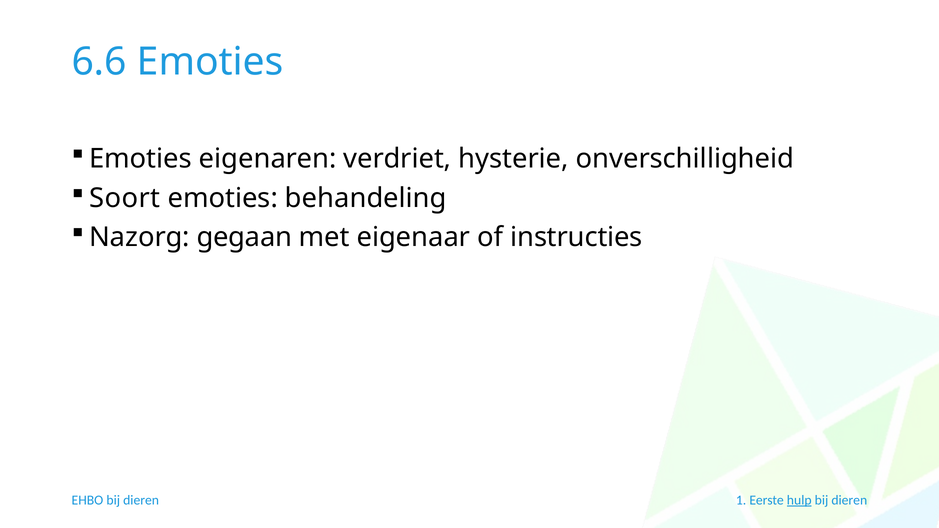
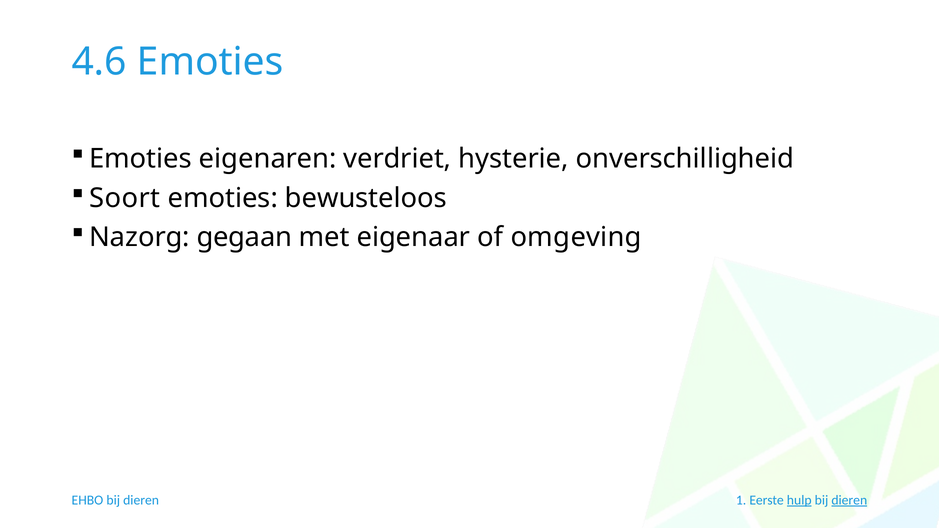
6.6: 6.6 -> 4.6 (99, 62)
behandeling: behandeling -> bewusteloos (366, 198)
instructies: instructies -> omgeving (576, 238)
dieren underline: none -> present (849, 500)
